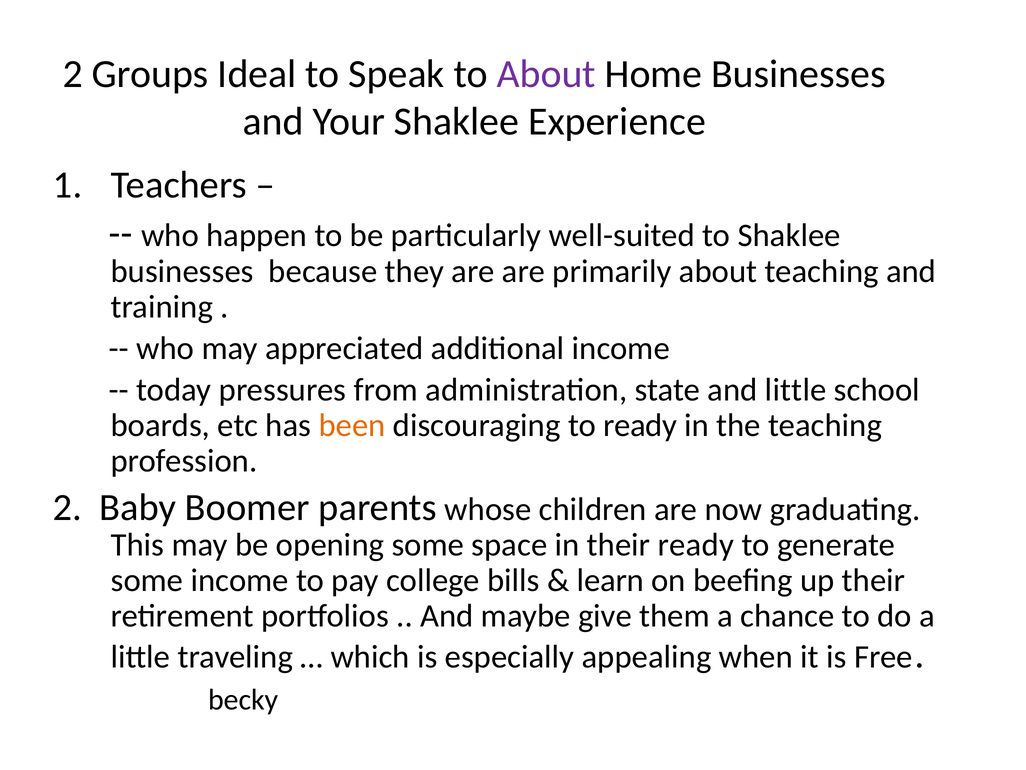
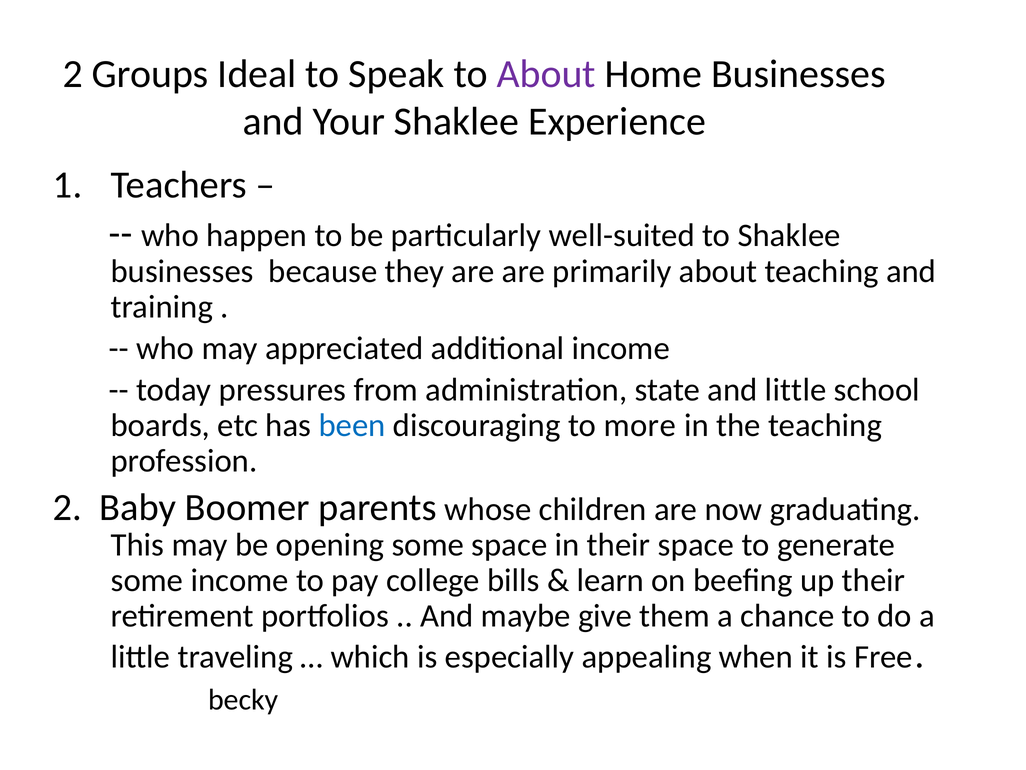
been colour: orange -> blue (352, 425)
to ready: ready -> more (640, 425)
their ready: ready -> space (696, 545)
